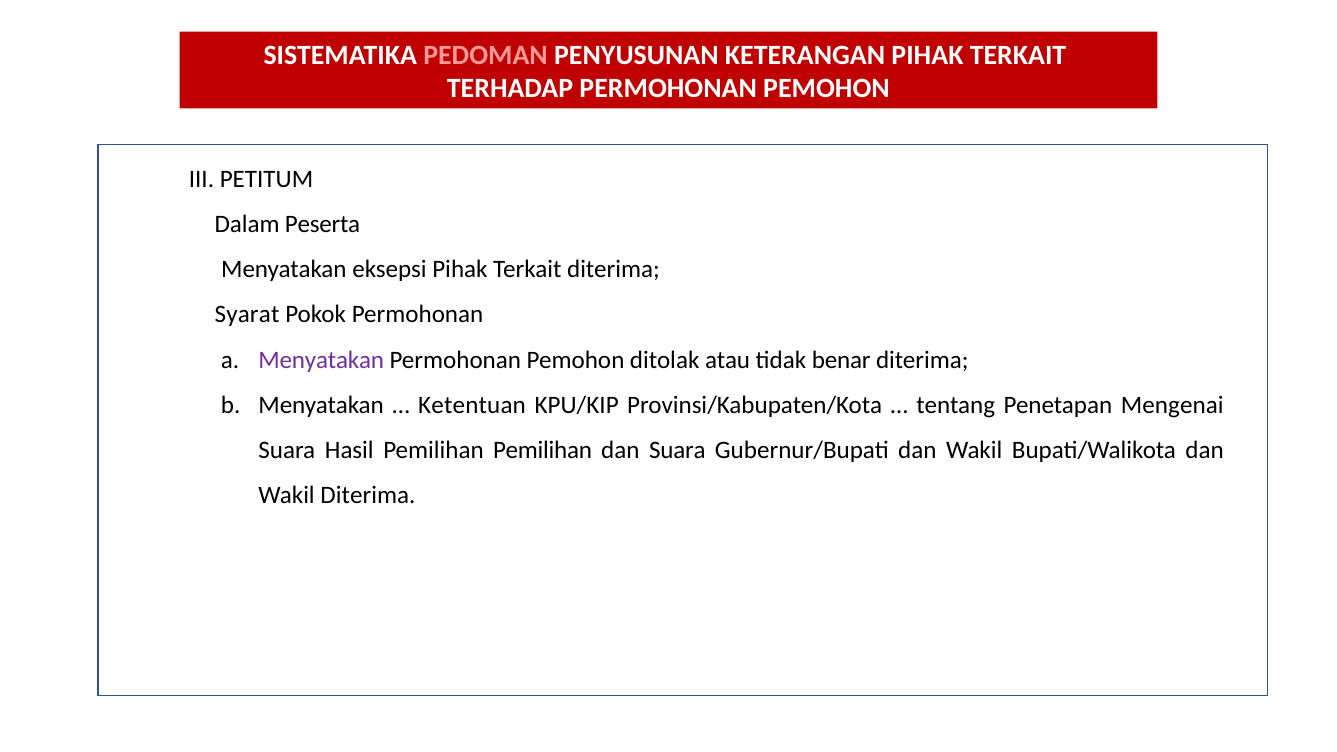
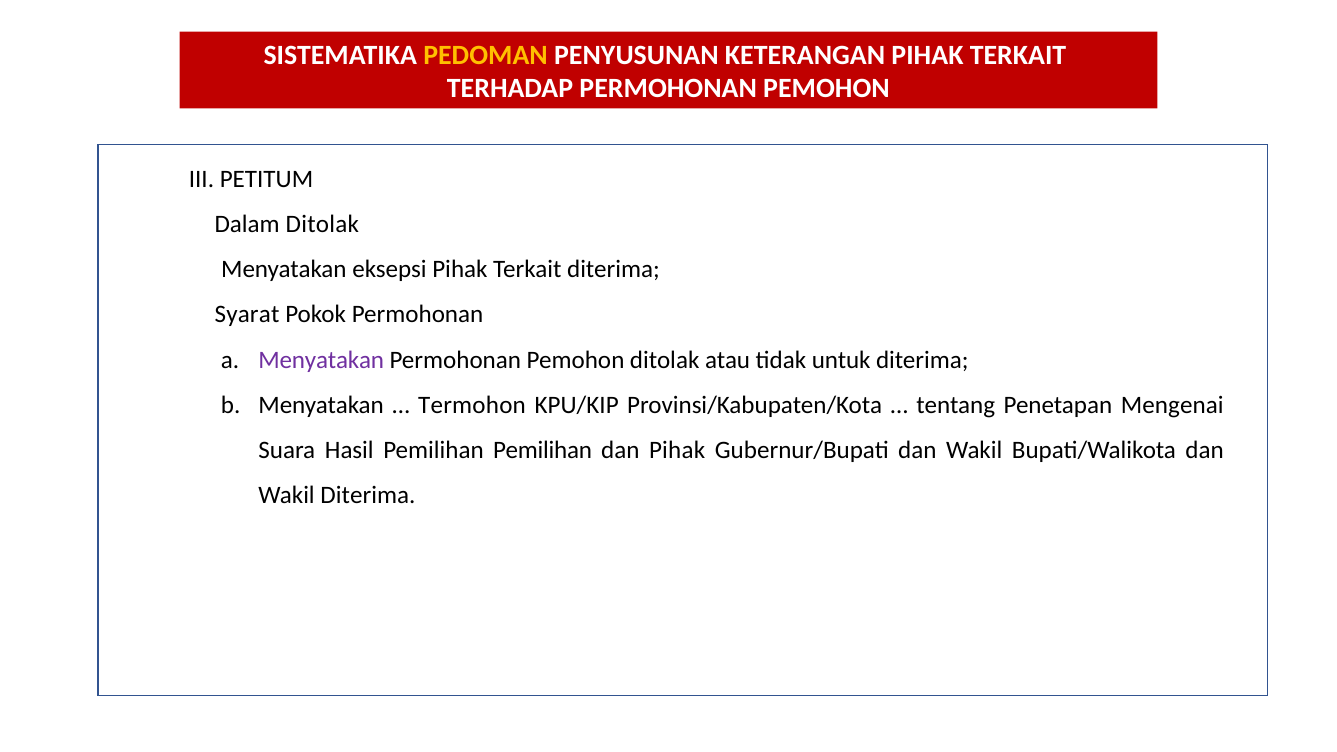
PEDOMAN colour: pink -> yellow (486, 55)
Dalam Peserta: Peserta -> Ditolak (322, 224)
benar: benar -> untuk (841, 360)
Ketentuan: Ketentuan -> Termohon (472, 405)
dan Suara: Suara -> Pihak (677, 450)
